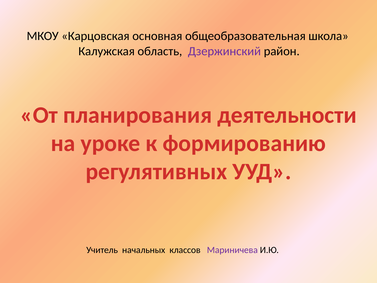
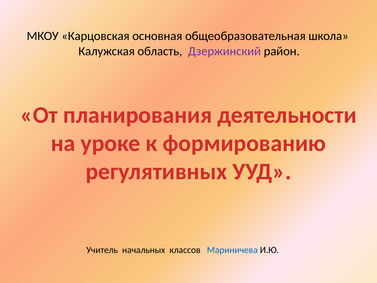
Мариничева colour: purple -> blue (232, 250)
